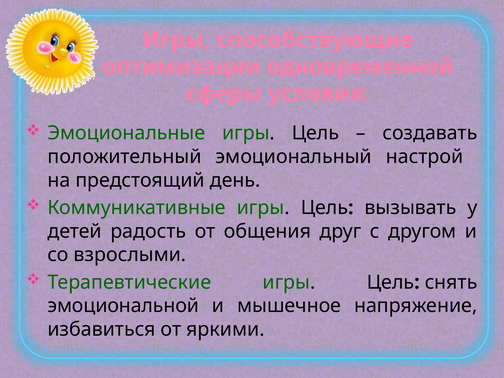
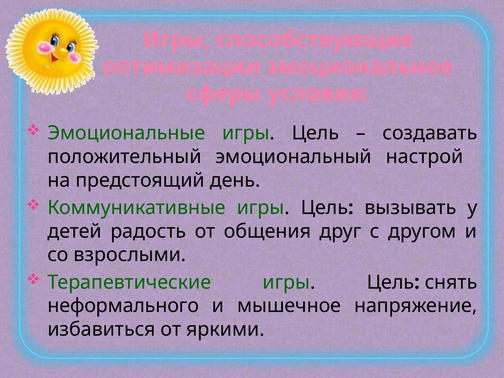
одновременной: одновременной -> эмоциональное (360, 67)
эмоциональной: эмоциональной -> неформального (123, 306)
